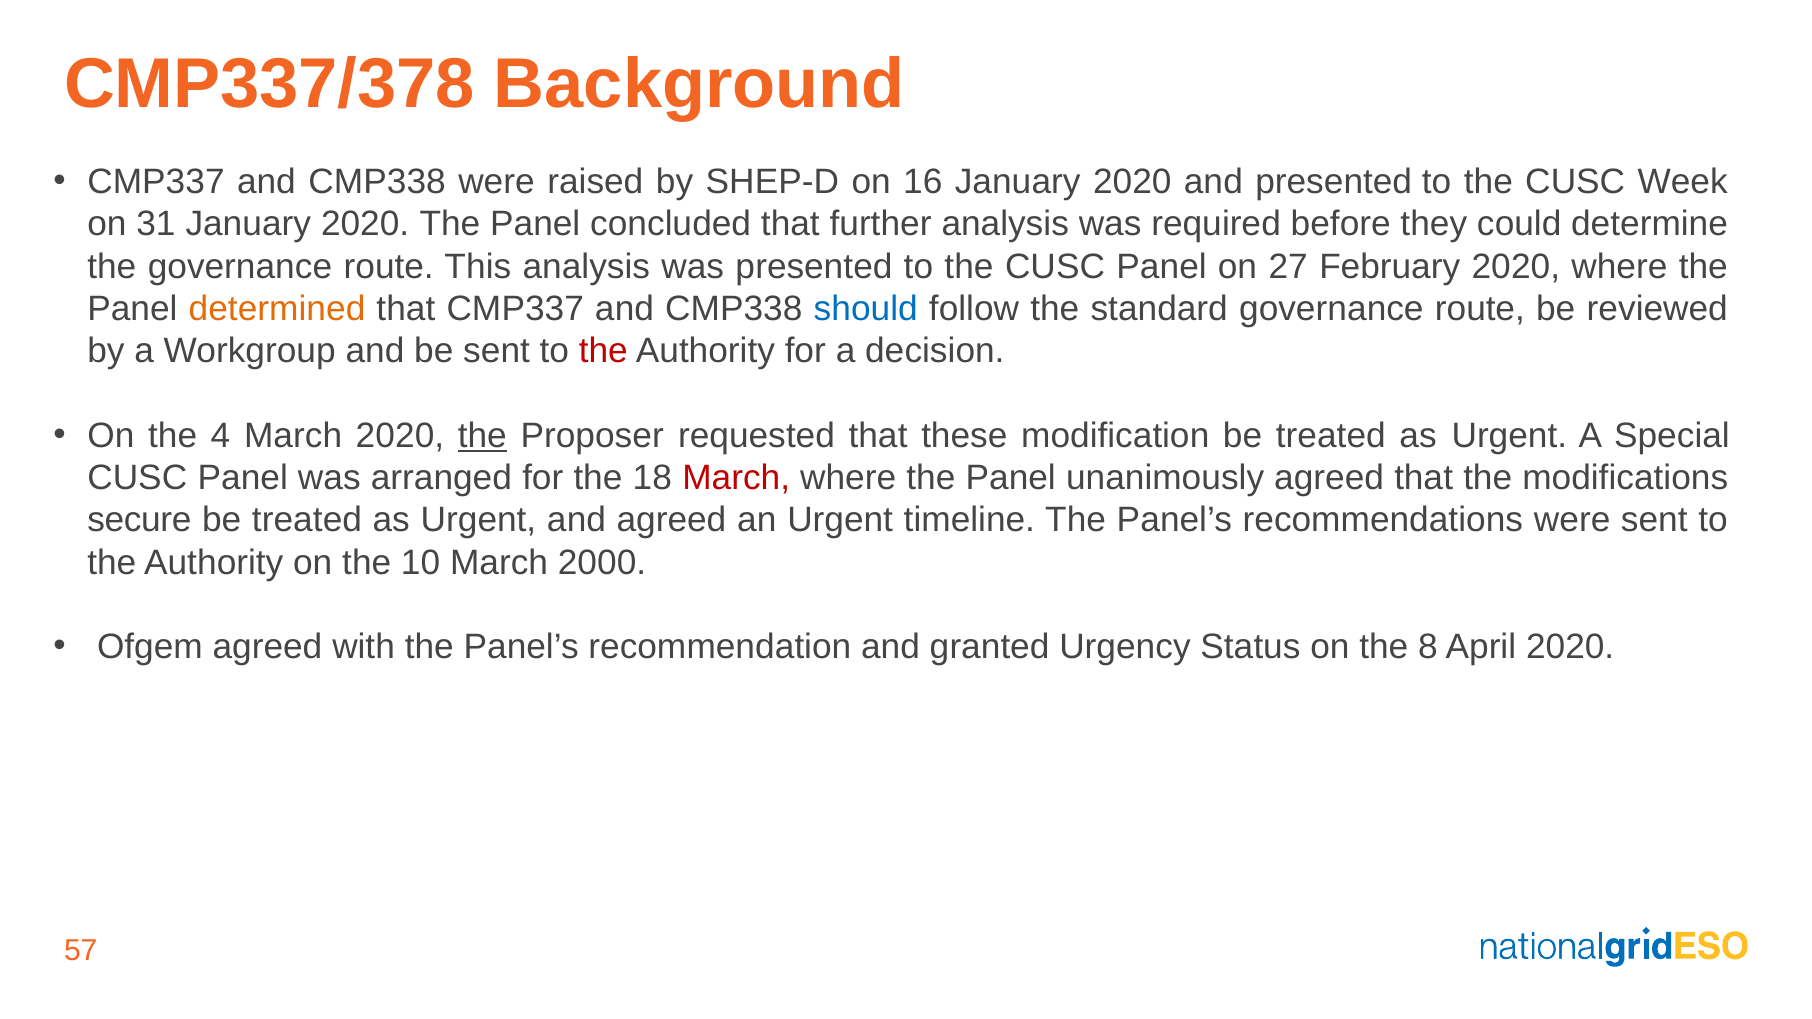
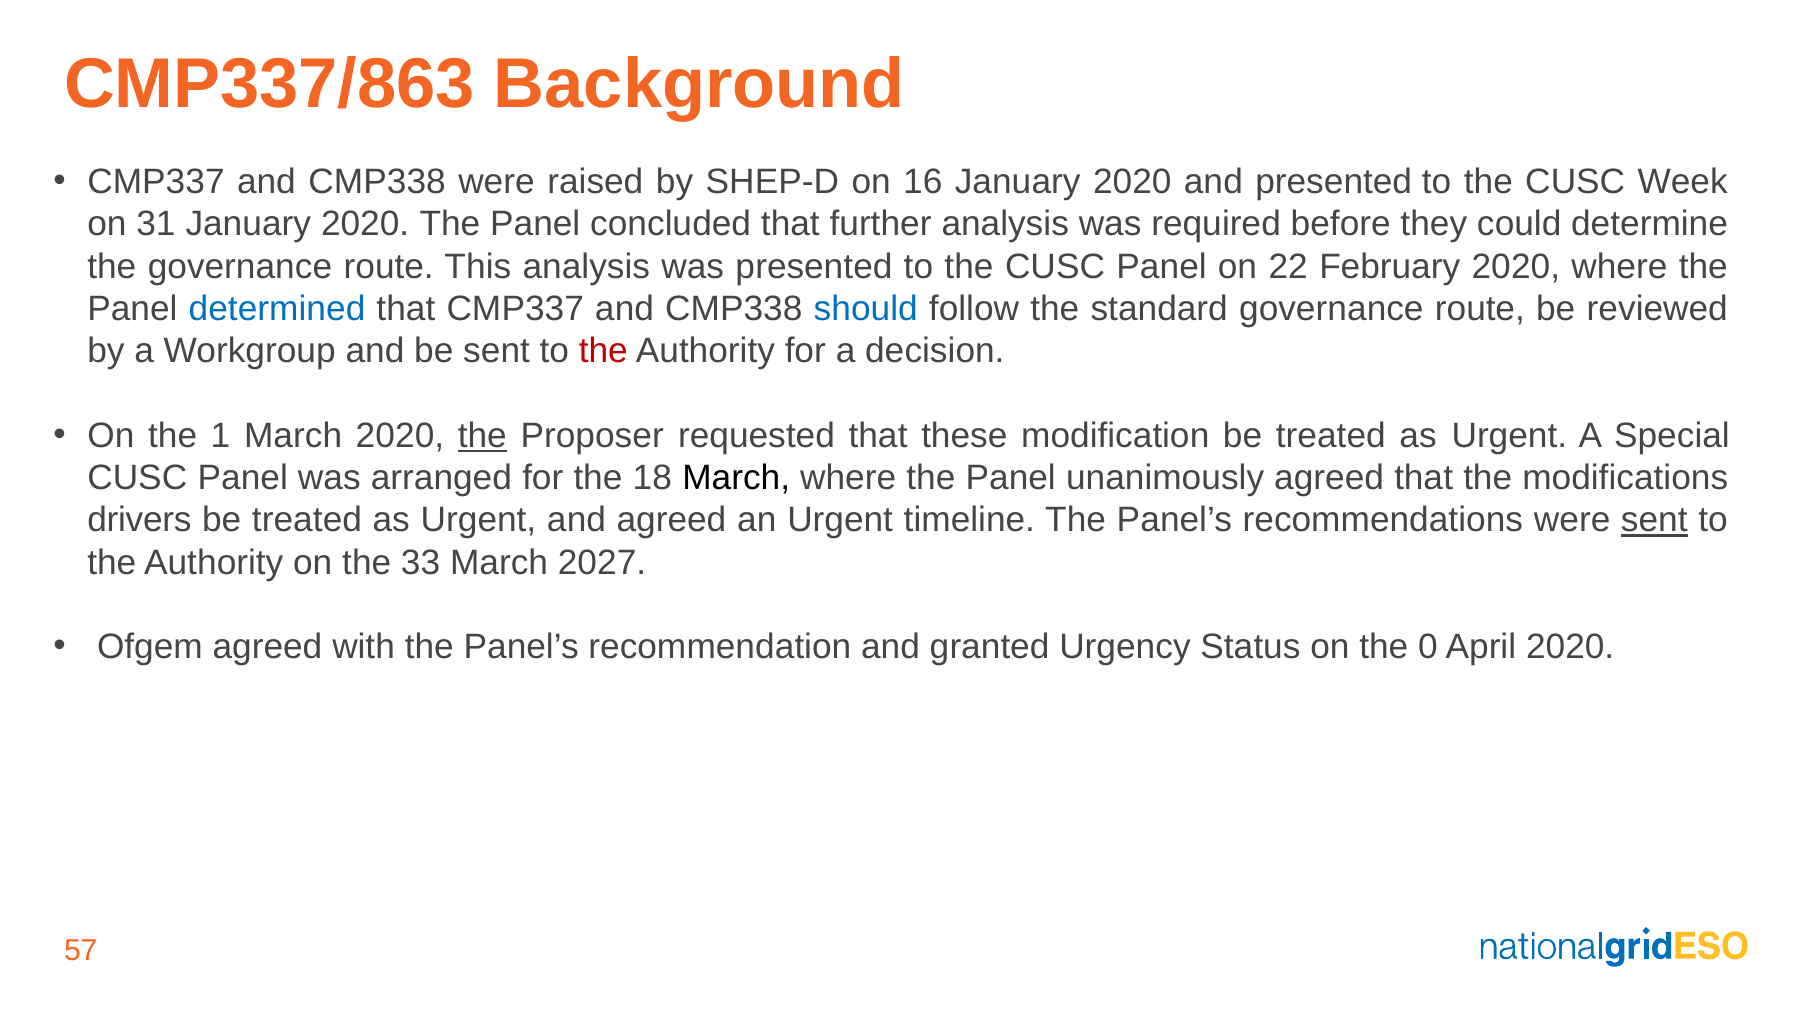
CMP337/378: CMP337/378 -> CMP337/863 (269, 84)
27: 27 -> 22 (1288, 267)
determined colour: orange -> blue (277, 309)
4: 4 -> 1 (220, 436)
March colour: red -> black (736, 478)
secure: secure -> drivers (139, 520)
sent underline: none -> present (1654, 520)
10: 10 -> 33 (421, 563)
2000: 2000 -> 2027 (602, 563)
8: 8 -> 0 (1428, 647)
